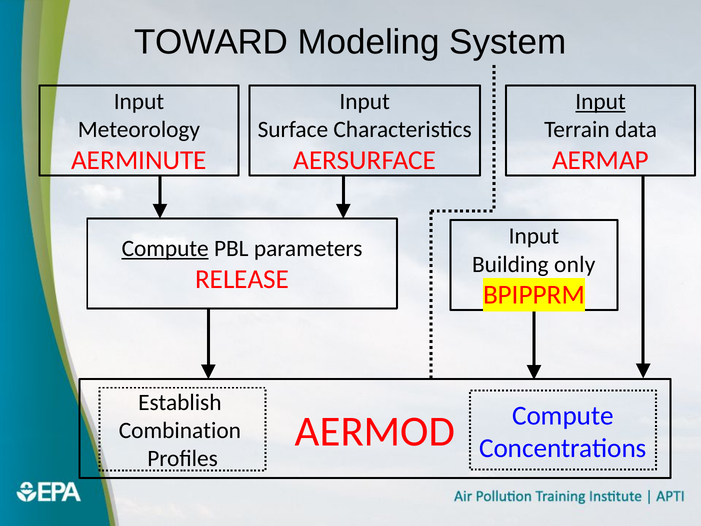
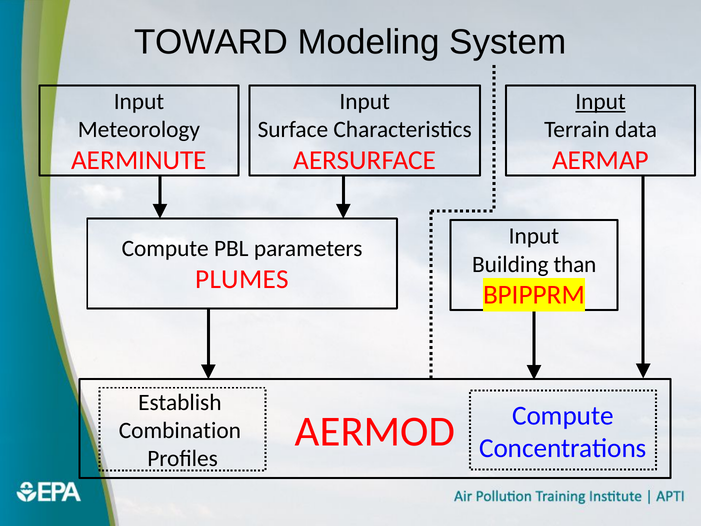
Compute underline: present -> none (165, 249)
only: only -> than (575, 264)
RELEASE: RELEASE -> PLUMES (242, 279)
